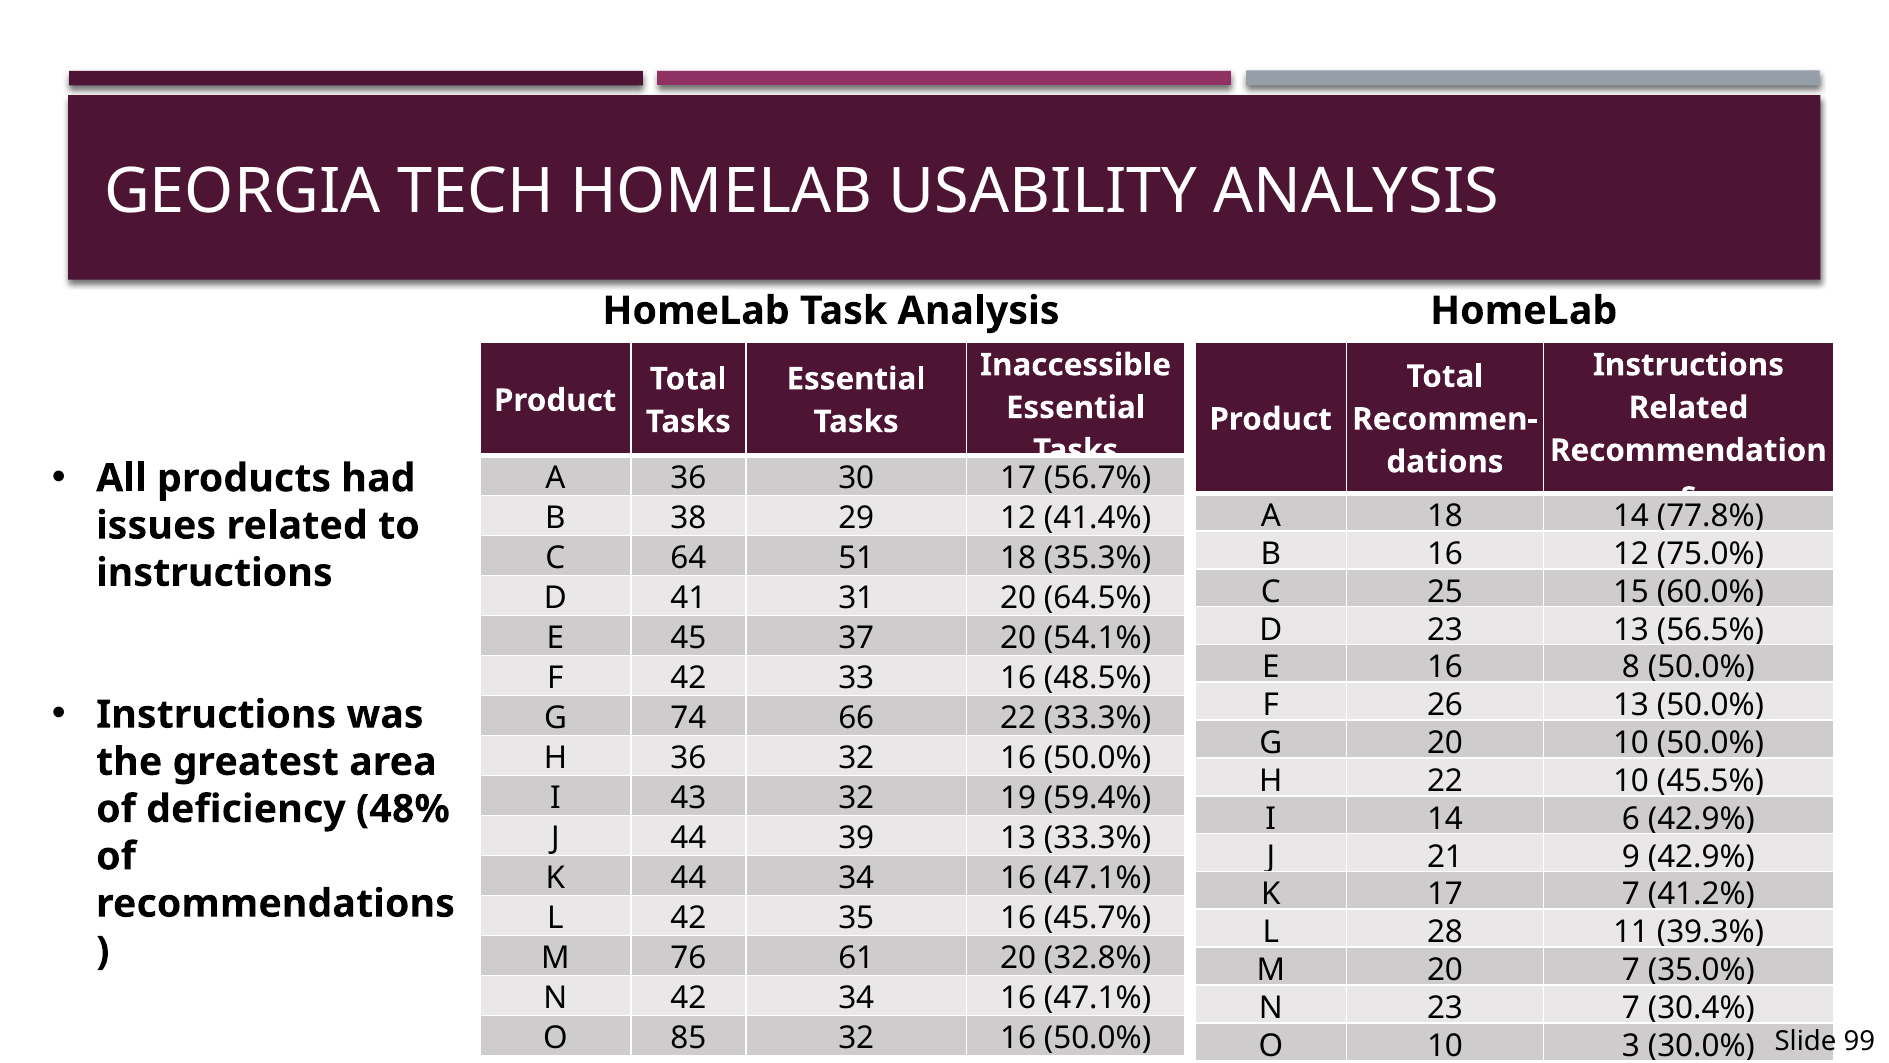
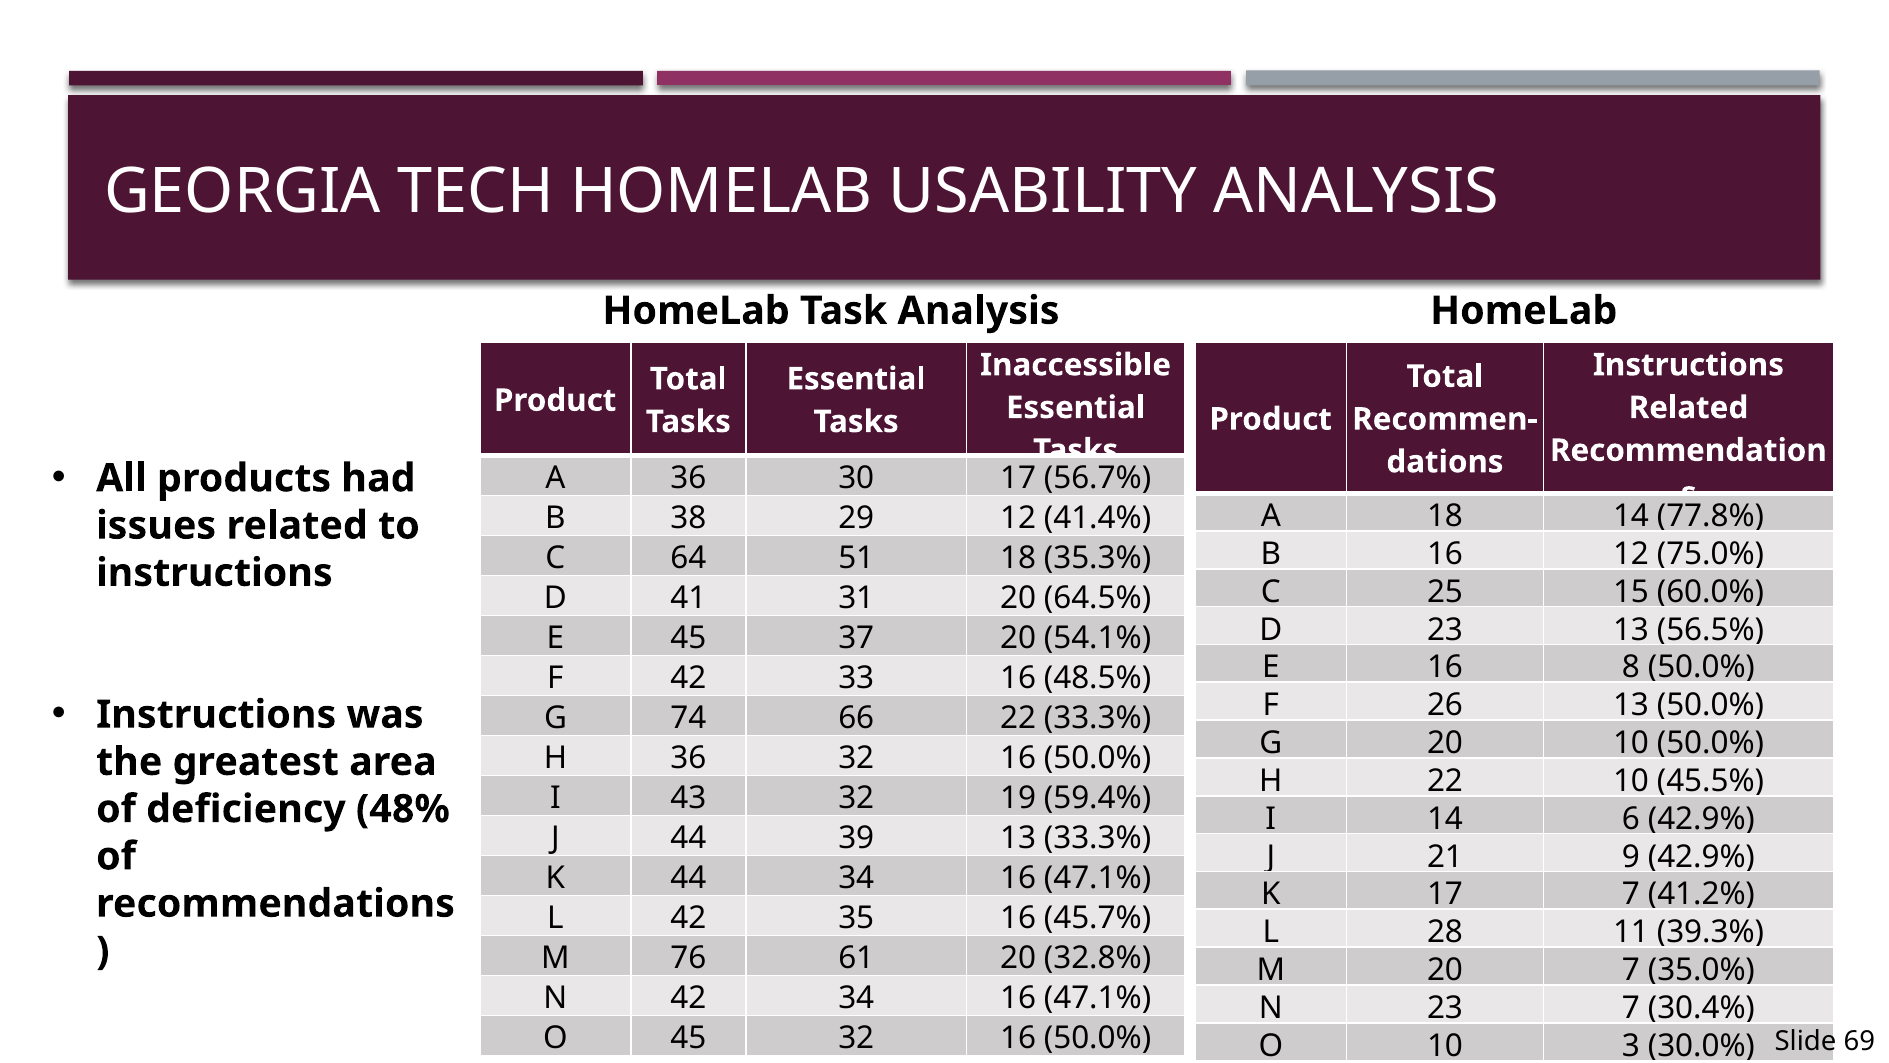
O 85: 85 -> 45 (688, 1038)
99: 99 -> 69 (1859, 1041)
